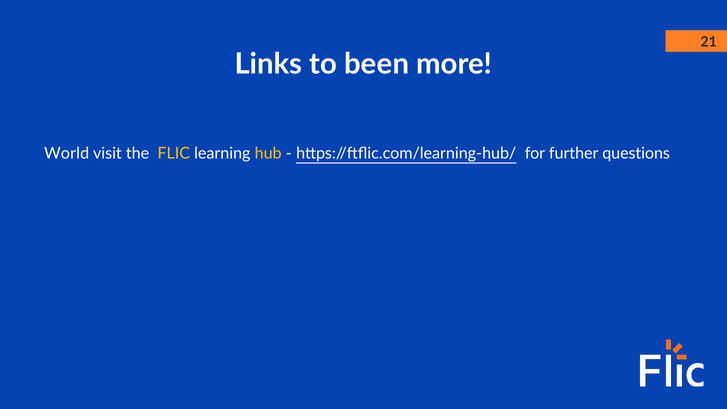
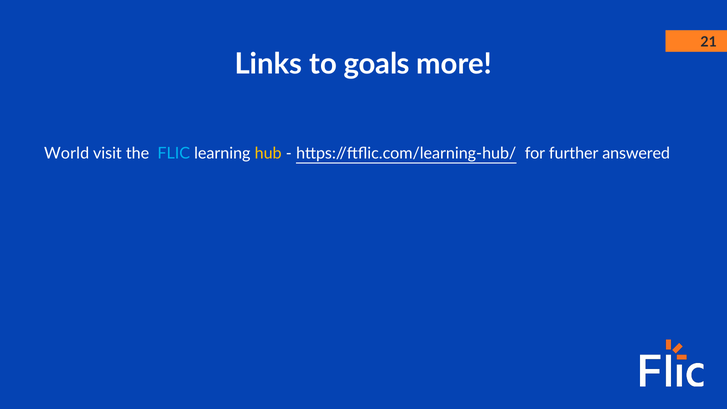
been: been -> goals (377, 64)
FLIC colour: yellow -> light blue (174, 153)
questions: questions -> answered (636, 153)
